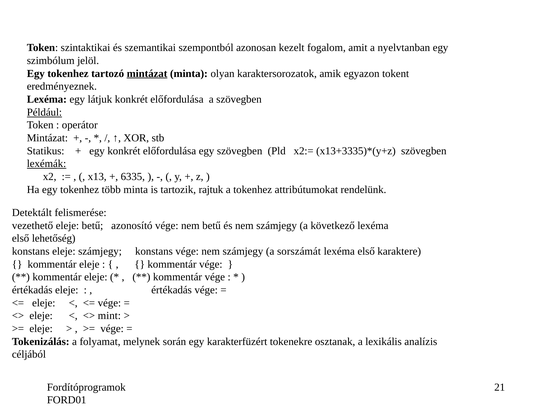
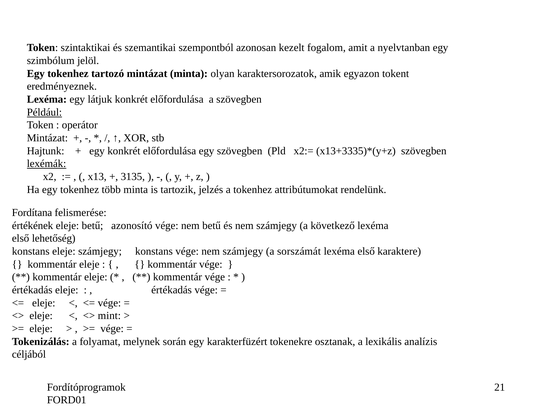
mintázat underline: present -> none (147, 73)
Statikus: Statikus -> Hajtunk (46, 151)
6335: 6335 -> 3135 (133, 177)
rajtuk: rajtuk -> jelzés (211, 189)
Detektált: Detektált -> Fordítana (32, 213)
vezethető: vezethető -> értékének (33, 226)
